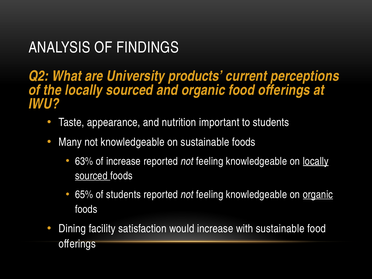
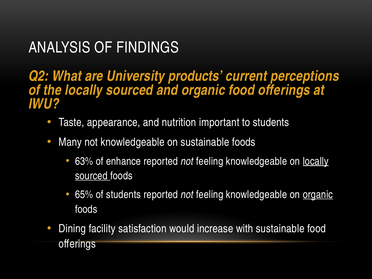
of increase: increase -> enhance (123, 161)
